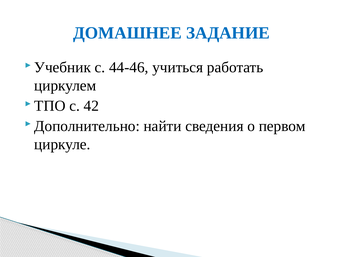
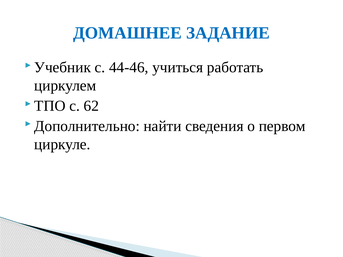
42: 42 -> 62 (91, 106)
